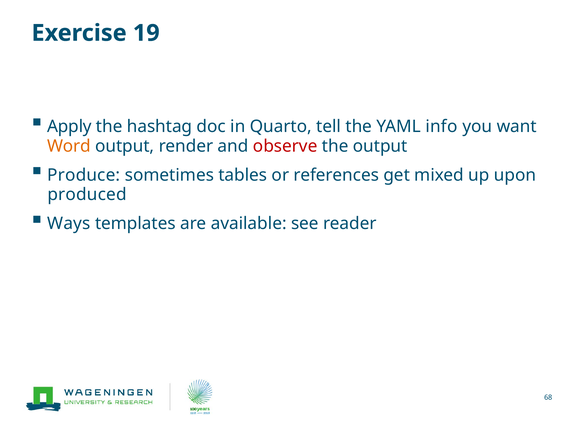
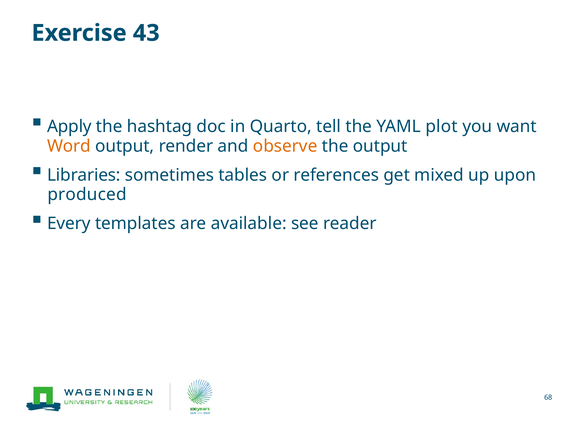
19: 19 -> 43 (146, 33)
info: info -> plot (442, 126)
observe colour: red -> orange (285, 146)
Produce: Produce -> Libraries (84, 175)
Ways: Ways -> Every (69, 224)
